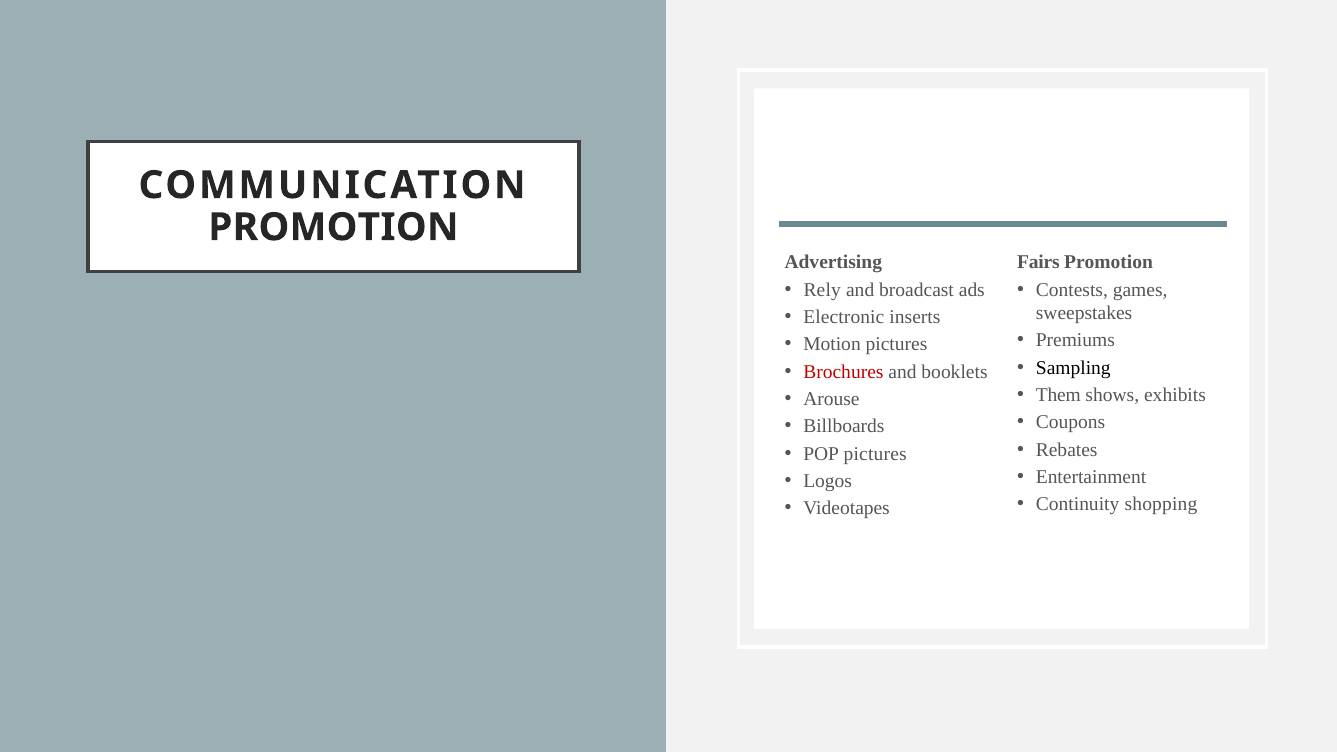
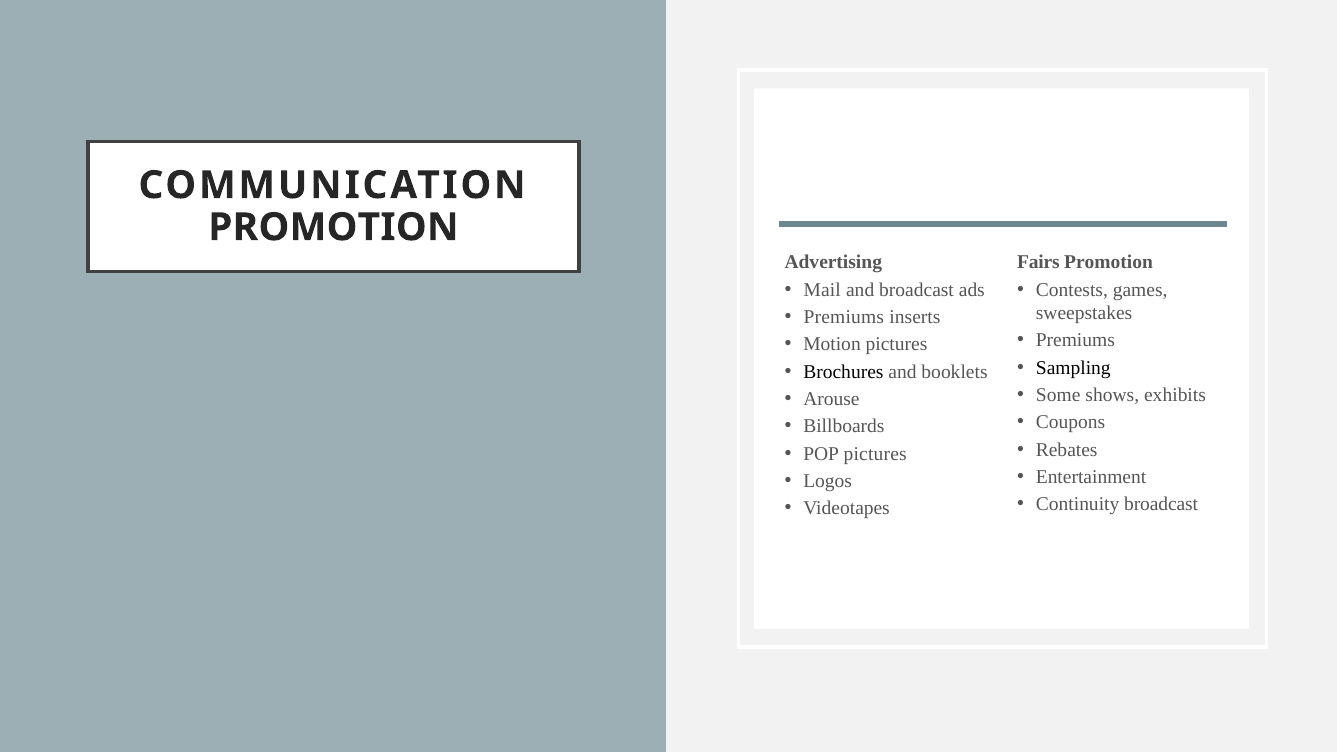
Rely: Rely -> Mail (822, 290)
Electronic: Electronic -> Premiums (844, 317)
Brochures colour: red -> black (843, 372)
Them: Them -> Some (1058, 395)
Continuity shopping: shopping -> broadcast (1161, 504)
